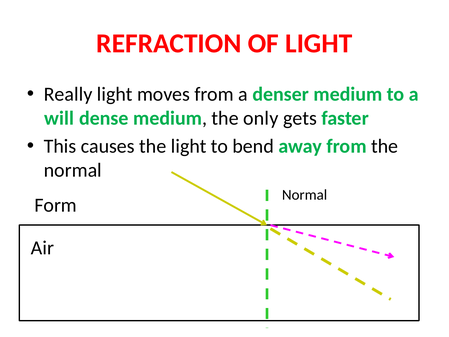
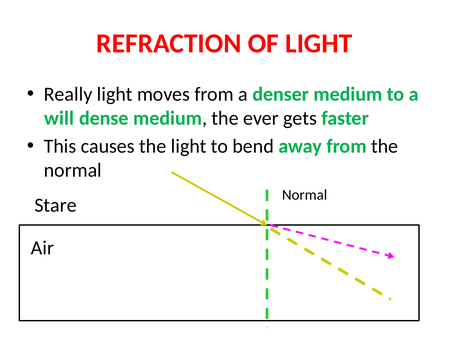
only: only -> ever (261, 118)
Form: Form -> Stare (56, 205)
